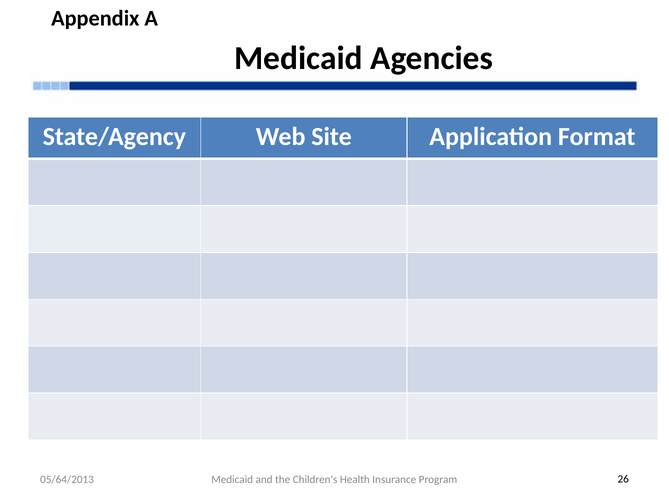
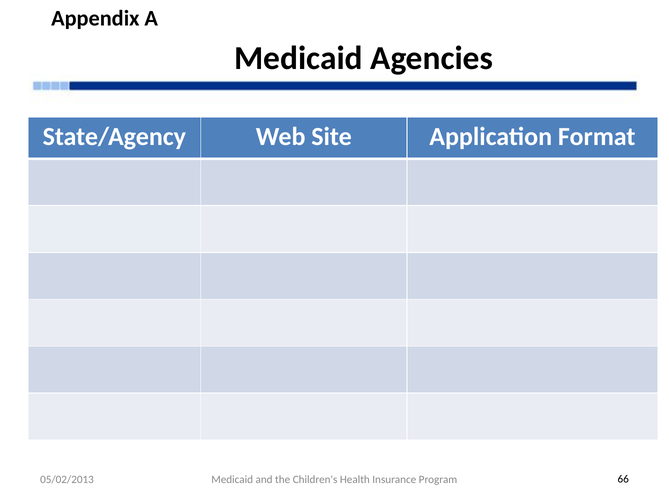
05/64/2013: 05/64/2013 -> 05/02/2013 (67, 479)
26: 26 -> 66 (623, 479)
